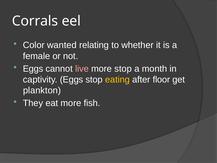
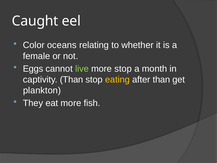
Corrals: Corrals -> Caught (35, 21)
wanted: wanted -> oceans (62, 45)
live colour: pink -> light green (82, 69)
captivity Eggs: Eggs -> Than (72, 79)
after floor: floor -> than (161, 79)
